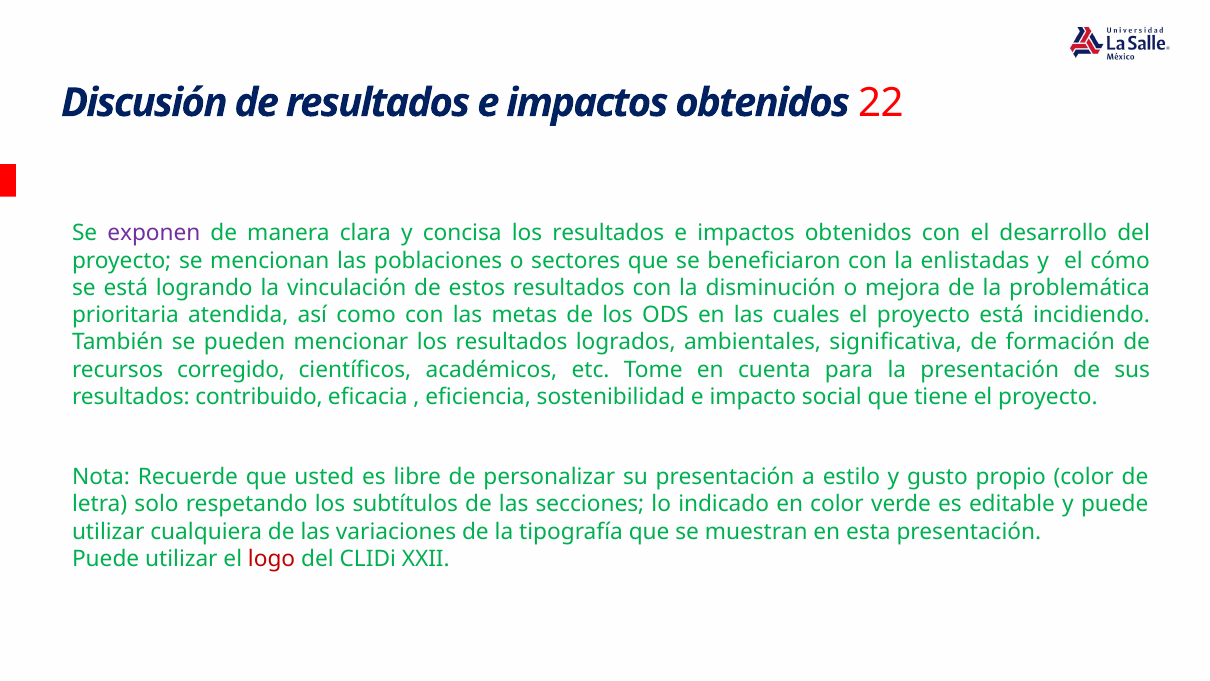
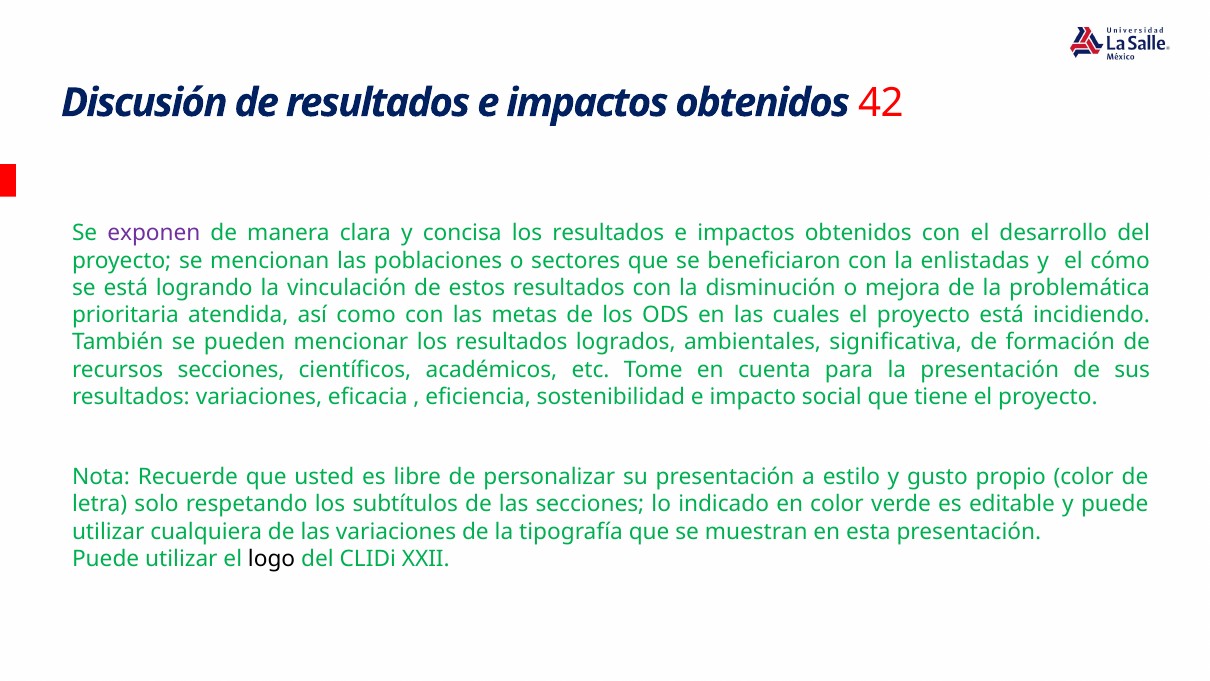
22: 22 -> 42 (881, 103)
recursos corregido: corregido -> secciones (231, 369)
resultados contribuido: contribuido -> variaciones (259, 397)
logo colour: red -> black (272, 558)
